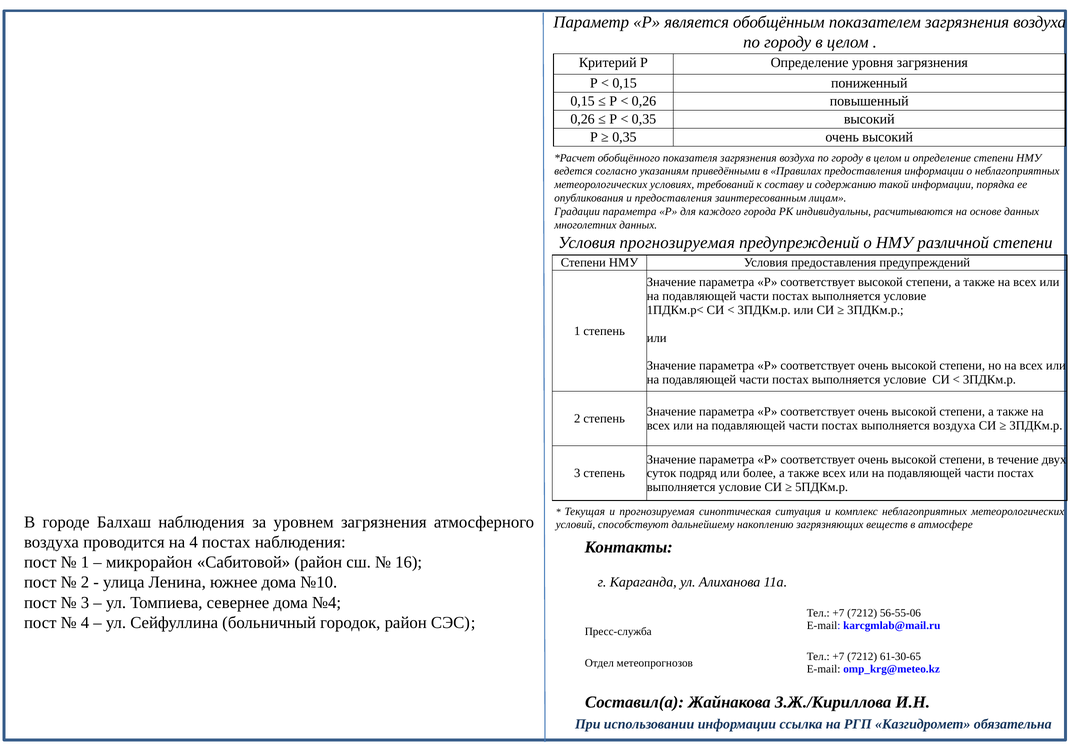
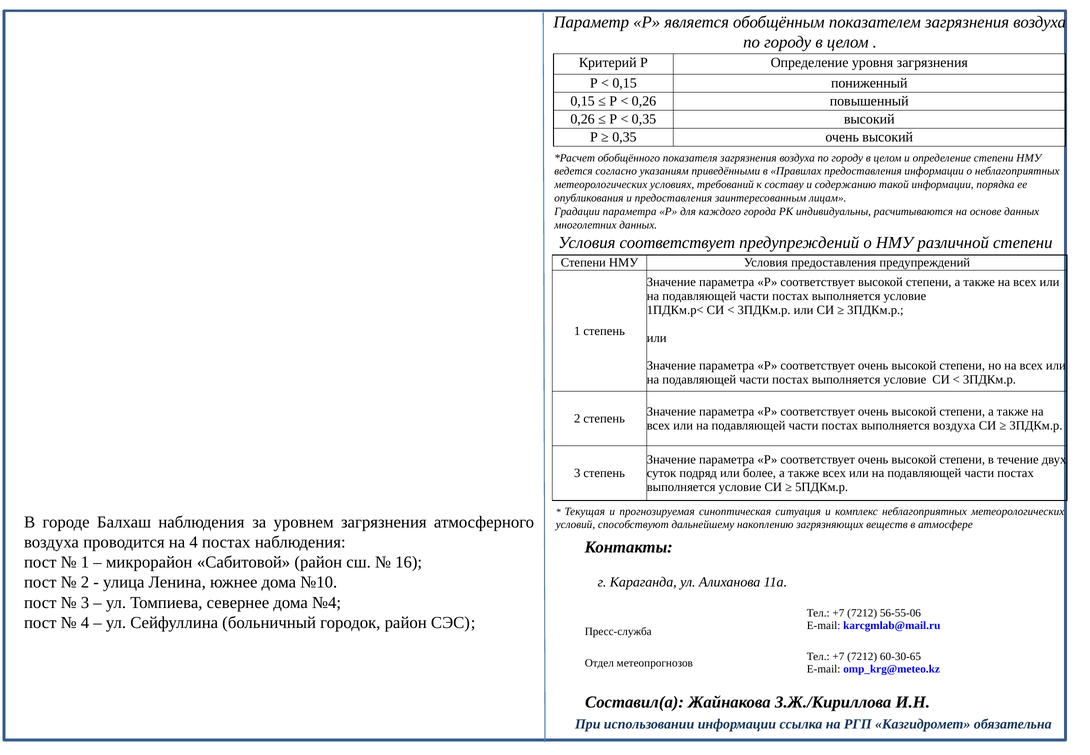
Условия прогнозируемая: прогнозируемая -> соответствует (677, 243)
61-30-65: 61-30-65 -> 60-30-65 (900, 656)
